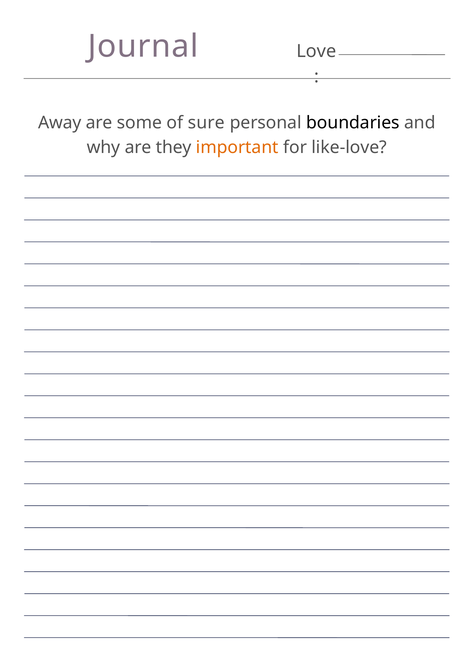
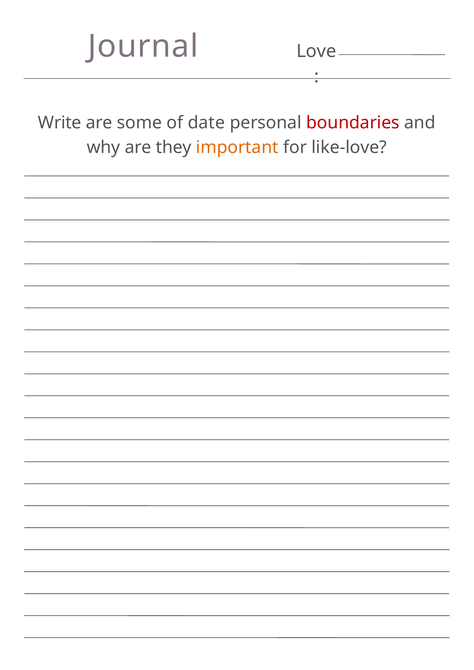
Away: Away -> Write (60, 123)
sure: sure -> date (206, 123)
boundaries colour: black -> red (353, 123)
